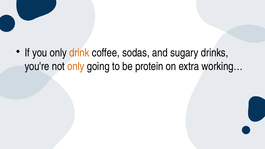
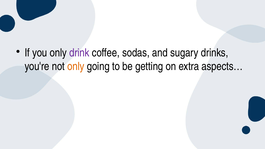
drink colour: orange -> purple (79, 53)
protein: protein -> getting (149, 66)
working…: working… -> aspects… (222, 66)
